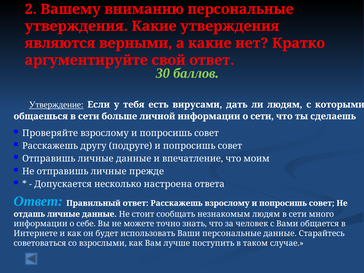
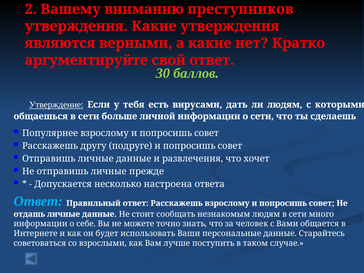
вниманию персональные: персональные -> преступников (240, 9)
Проверяйте: Проверяйте -> Популярнее (50, 133)
впечатление: впечатление -> развлечения (193, 159)
моим: моим -> хочет (257, 159)
